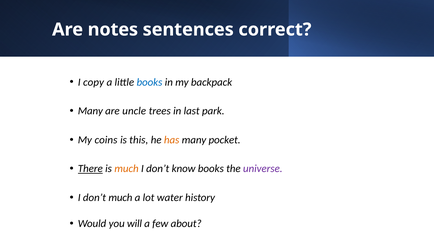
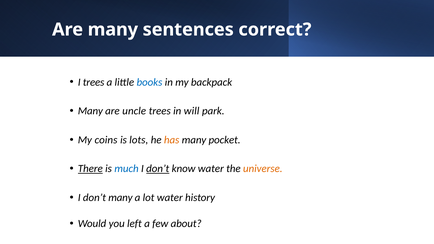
Are notes: notes -> many (113, 30)
I copy: copy -> trees (94, 82)
last: last -> will (192, 111)
this: this -> lots (139, 140)
much colour: orange -> blue (126, 169)
don’t underline: none -> present (158, 169)
know books: books -> water (211, 169)
universe colour: purple -> orange (263, 169)
don’t much: much -> many (120, 198)
will: will -> left (134, 224)
